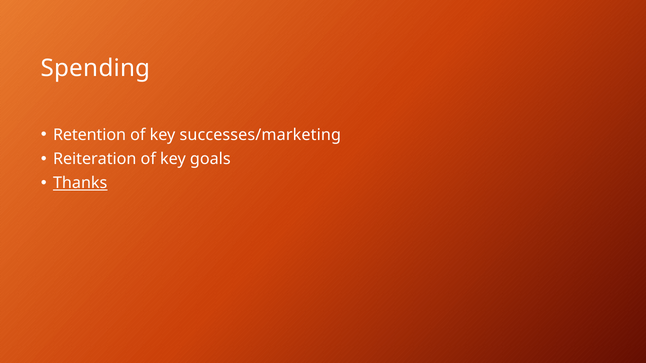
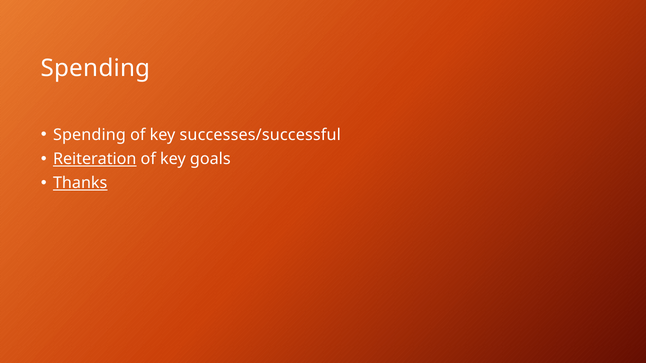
Retention: Retention -> Spending (89, 135)
successes/marketing: successes/marketing -> successes/successful (260, 135)
Reiteration underline: none -> present (95, 159)
